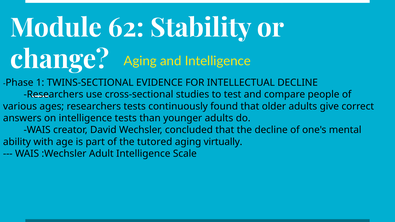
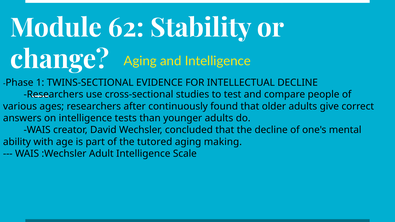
researchers tests: tests -> after (135, 106)
virtually: virtually -> making (223, 142)
